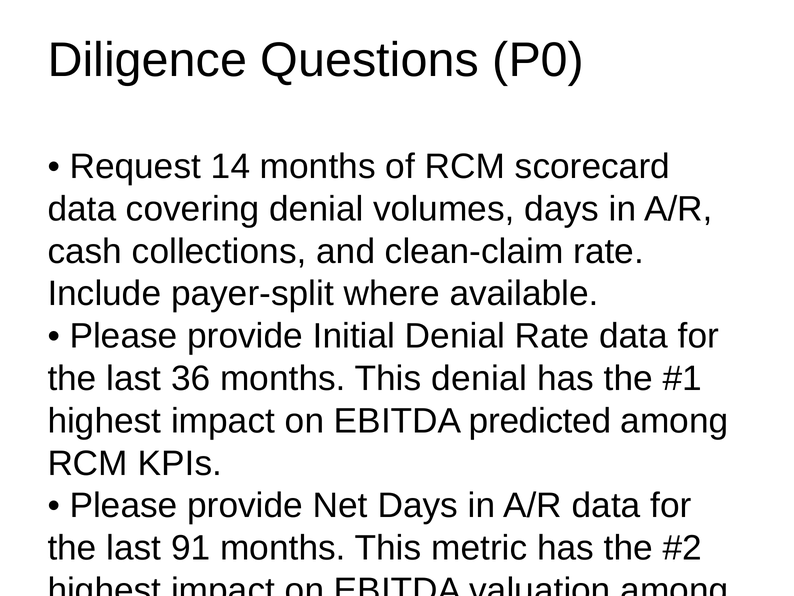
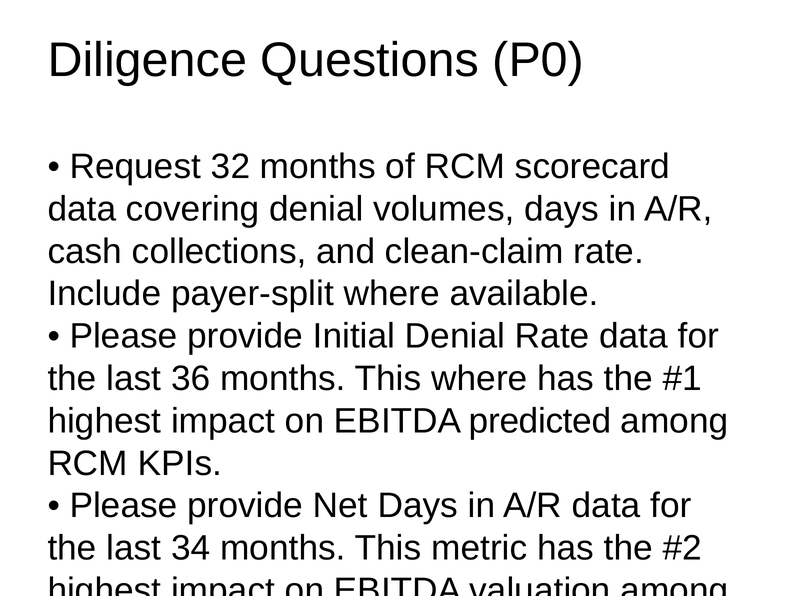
14: 14 -> 32 (230, 167)
This denial: denial -> where (479, 378)
91: 91 -> 34 (191, 548)
